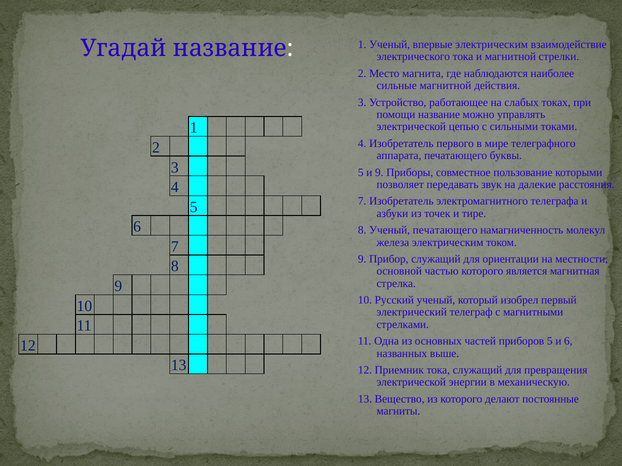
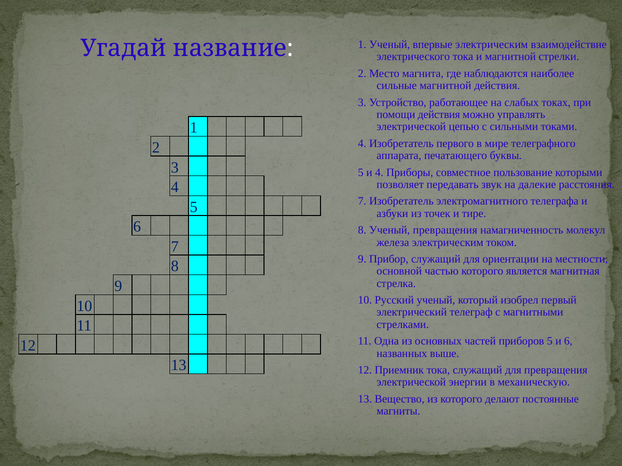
помощи название: название -> действия (439, 115)
и 9: 9 -> 4 (379, 173)
Ученый печатающего: печатающего -> превращения (445, 230)
